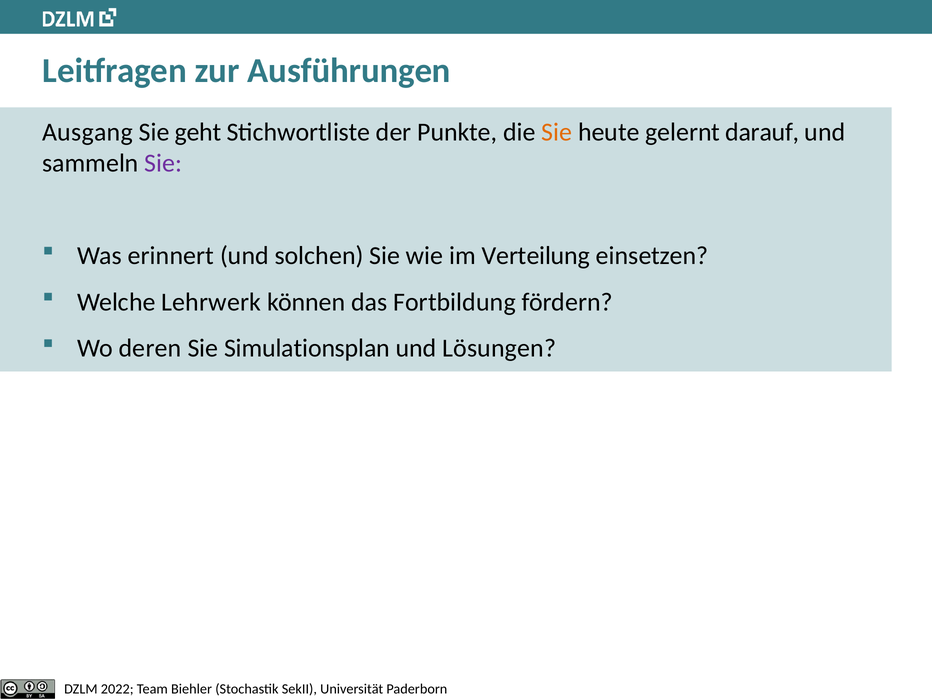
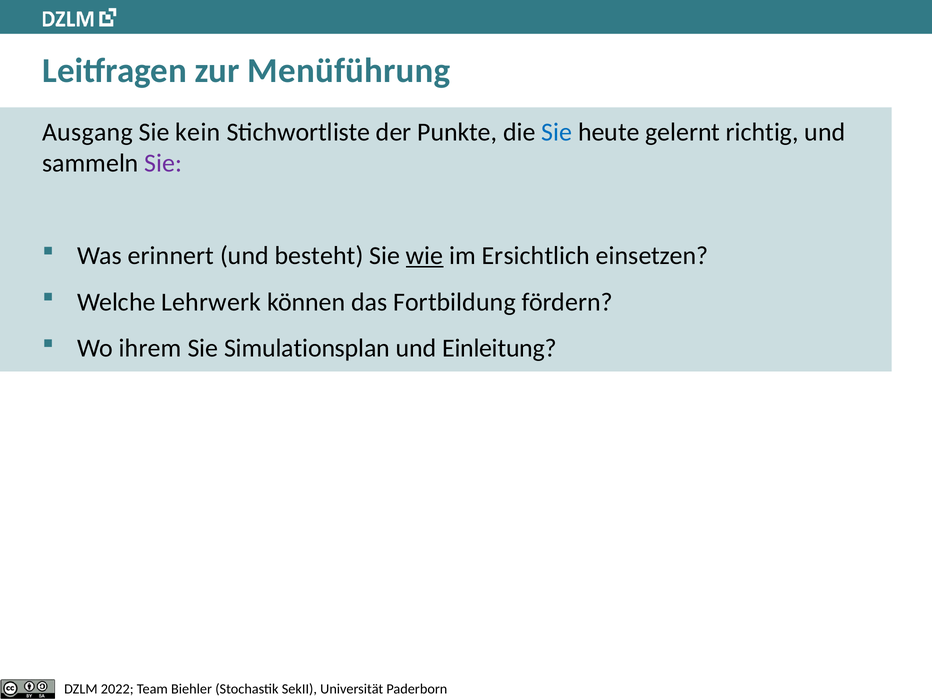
Ausführungen: Ausführungen -> Menüführung (349, 71)
geht: geht -> kein (198, 132)
Sie colour: orange -> blue (557, 132)
darauf: darauf -> richtig (762, 132)
solchen: solchen -> besteht (319, 256)
wie underline: none -> present (425, 256)
Verteilung: Verteilung -> Ersichtlich (536, 256)
deren: deren -> ihrem (150, 348)
Lösungen: Lösungen -> Einleitung (499, 348)
